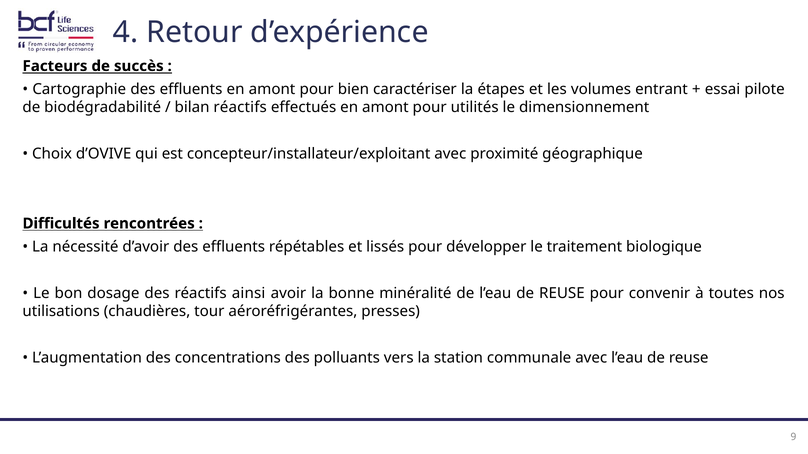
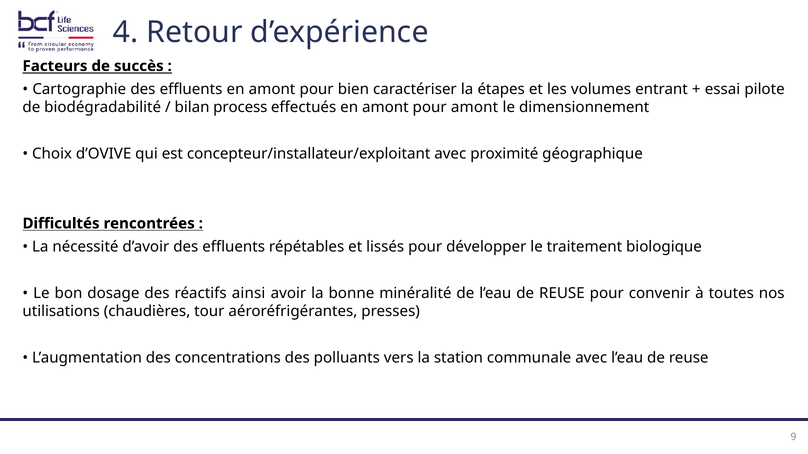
bilan réactifs: réactifs -> process (240, 108)
pour utilités: utilités -> amont (475, 108)
